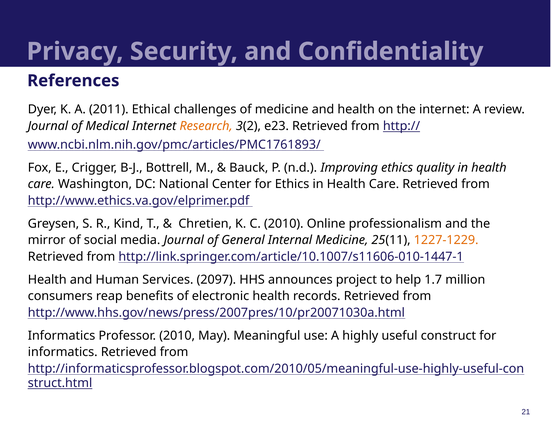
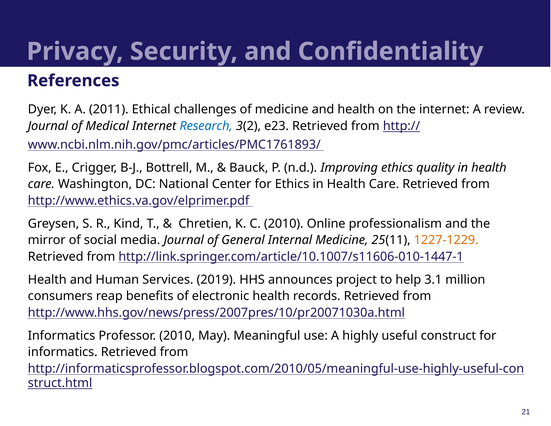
Research colour: orange -> blue (206, 126)
2097: 2097 -> 2019 (216, 279)
1.7: 1.7 -> 3.1 (433, 279)
